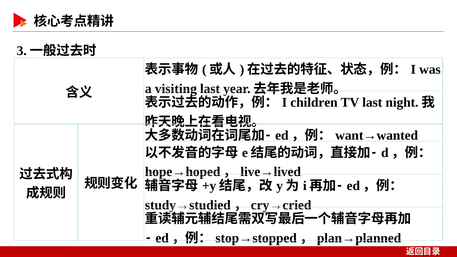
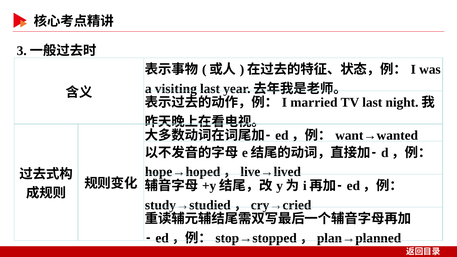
children: children -> married (314, 102)
